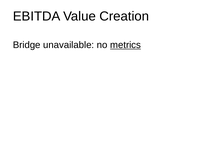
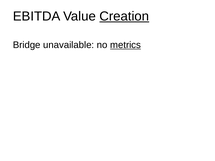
Creation underline: none -> present (124, 16)
